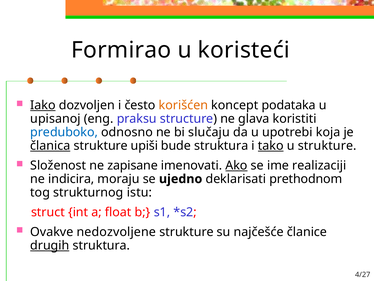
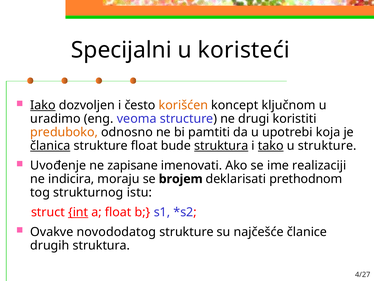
Formirao: Formirao -> Specijalni (121, 50)
podataka: podataka -> ključnom (289, 105)
upisanoj: upisanoj -> uradimo (55, 119)
praksu: praksu -> veoma (137, 119)
glava: glava -> drugi (254, 119)
preduboko colour: blue -> orange (64, 132)
slučaju: slučaju -> pamtiti (209, 132)
strukture upiši: upiši -> float (144, 146)
struktura underline: none -> present (221, 146)
Složenost: Složenost -> Uvođenje (58, 165)
Ako underline: present -> none (236, 165)
ujedno: ujedno -> brojem (181, 179)
int underline: none -> present (78, 212)
nedozvoljene: nedozvoljene -> novododatog (116, 232)
drugih underline: present -> none (50, 245)
